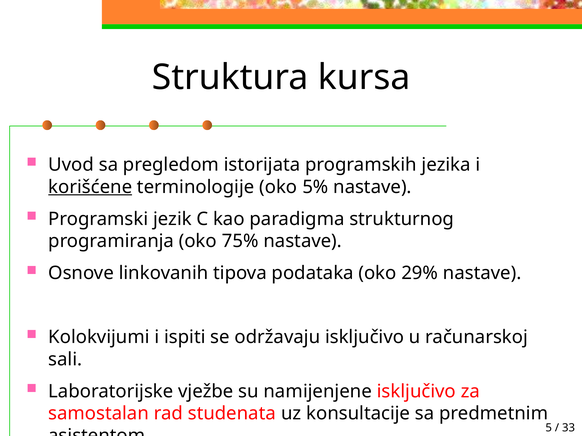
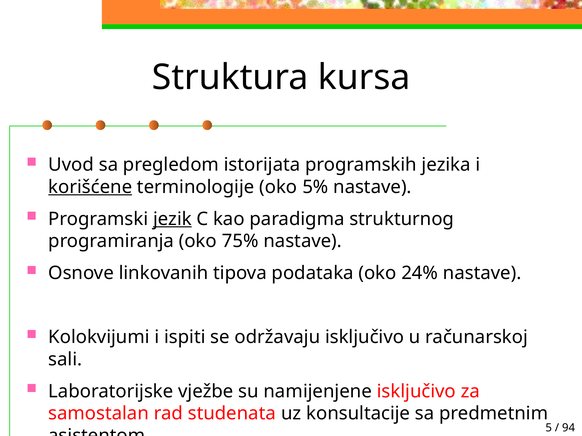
jezik underline: none -> present (172, 219)
29%: 29% -> 24% (420, 273)
33: 33 -> 94 (569, 428)
